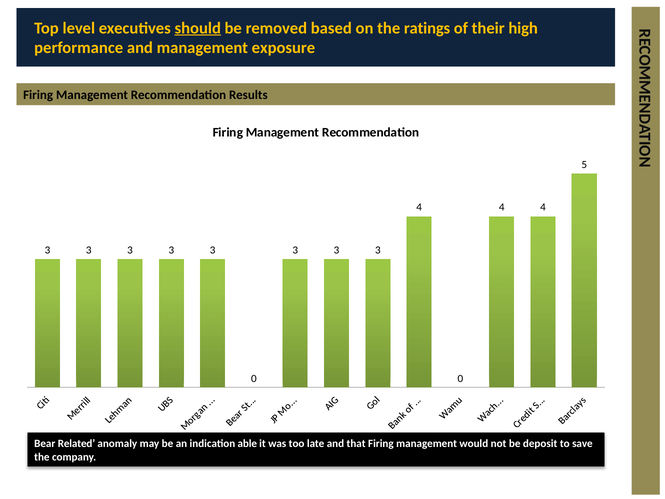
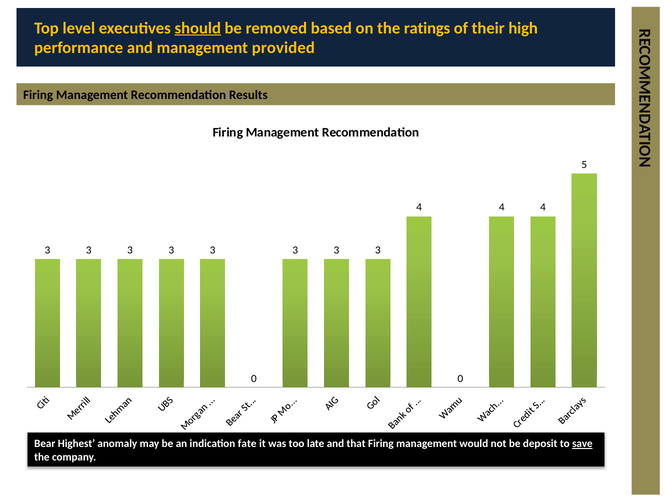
exposure: exposure -> provided (283, 48)
Related: Related -> Highest (76, 443)
able: able -> fate (247, 443)
save underline: none -> present (582, 443)
